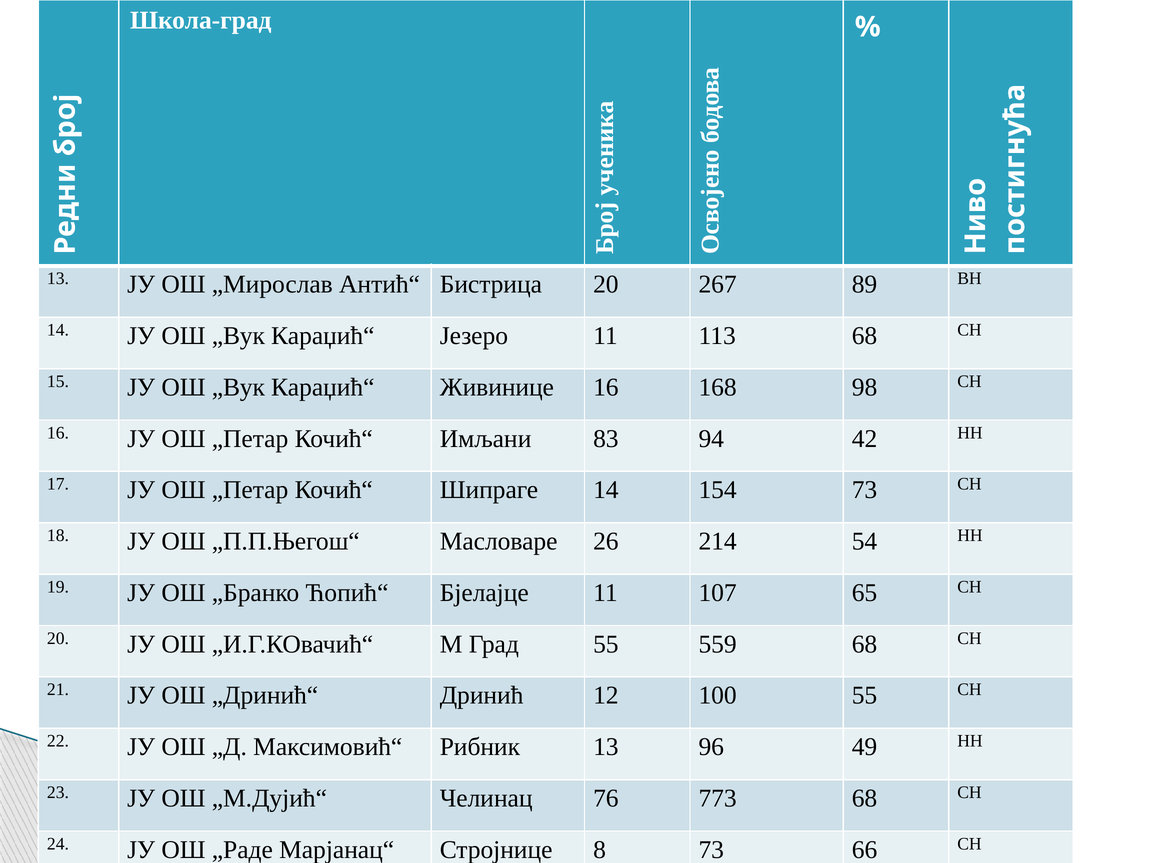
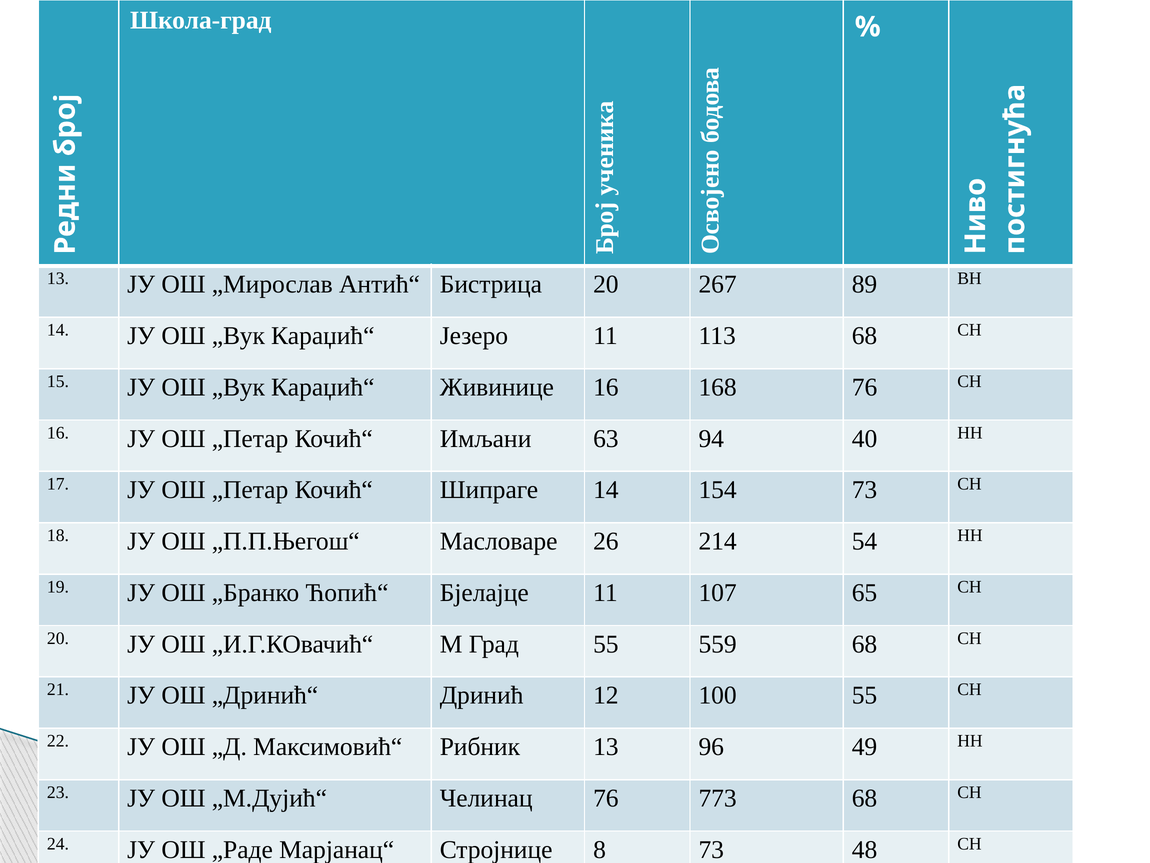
168 98: 98 -> 76 (865, 387)
83: 83 -> 63 (606, 438)
42: 42 -> 40 (865, 438)
66: 66 -> 48 (865, 849)
